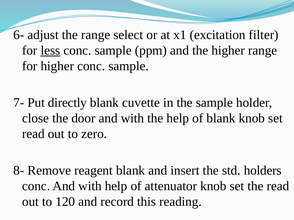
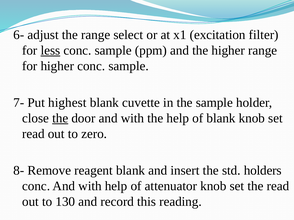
directly: directly -> highest (67, 103)
the underline: none -> present (60, 118)
120: 120 -> 130 (65, 202)
